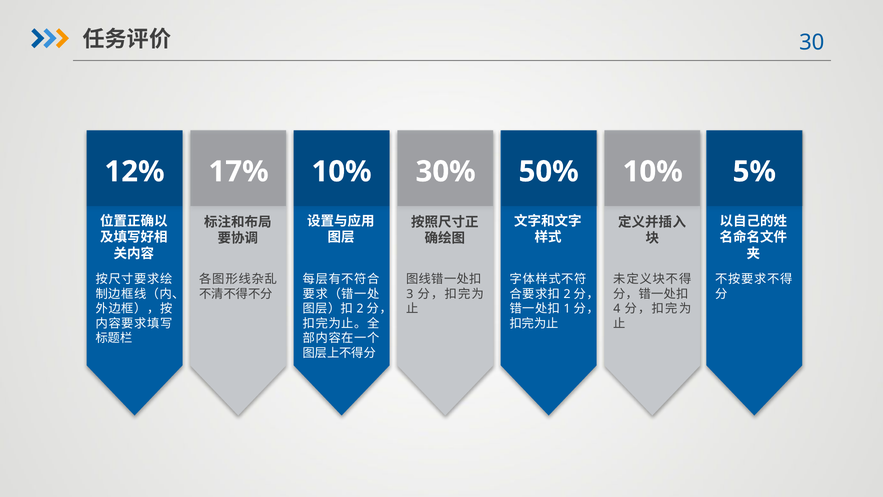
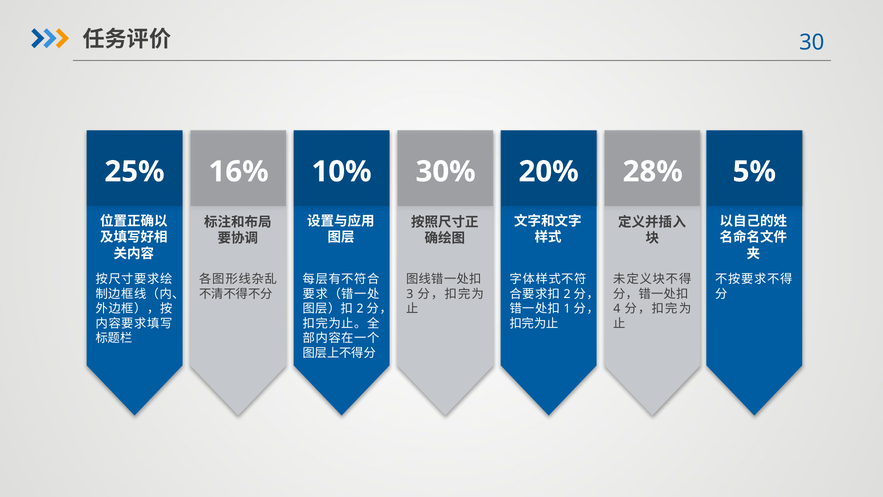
12%: 12% -> 25% (135, 172)
17%: 17% -> 16% (239, 172)
50%: 50% -> 20% (549, 172)
10%: 10% -> 28% (653, 172)
